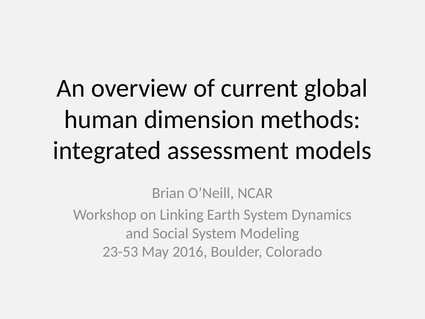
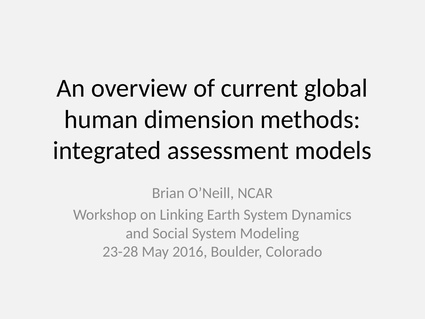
23-53: 23-53 -> 23-28 (120, 252)
